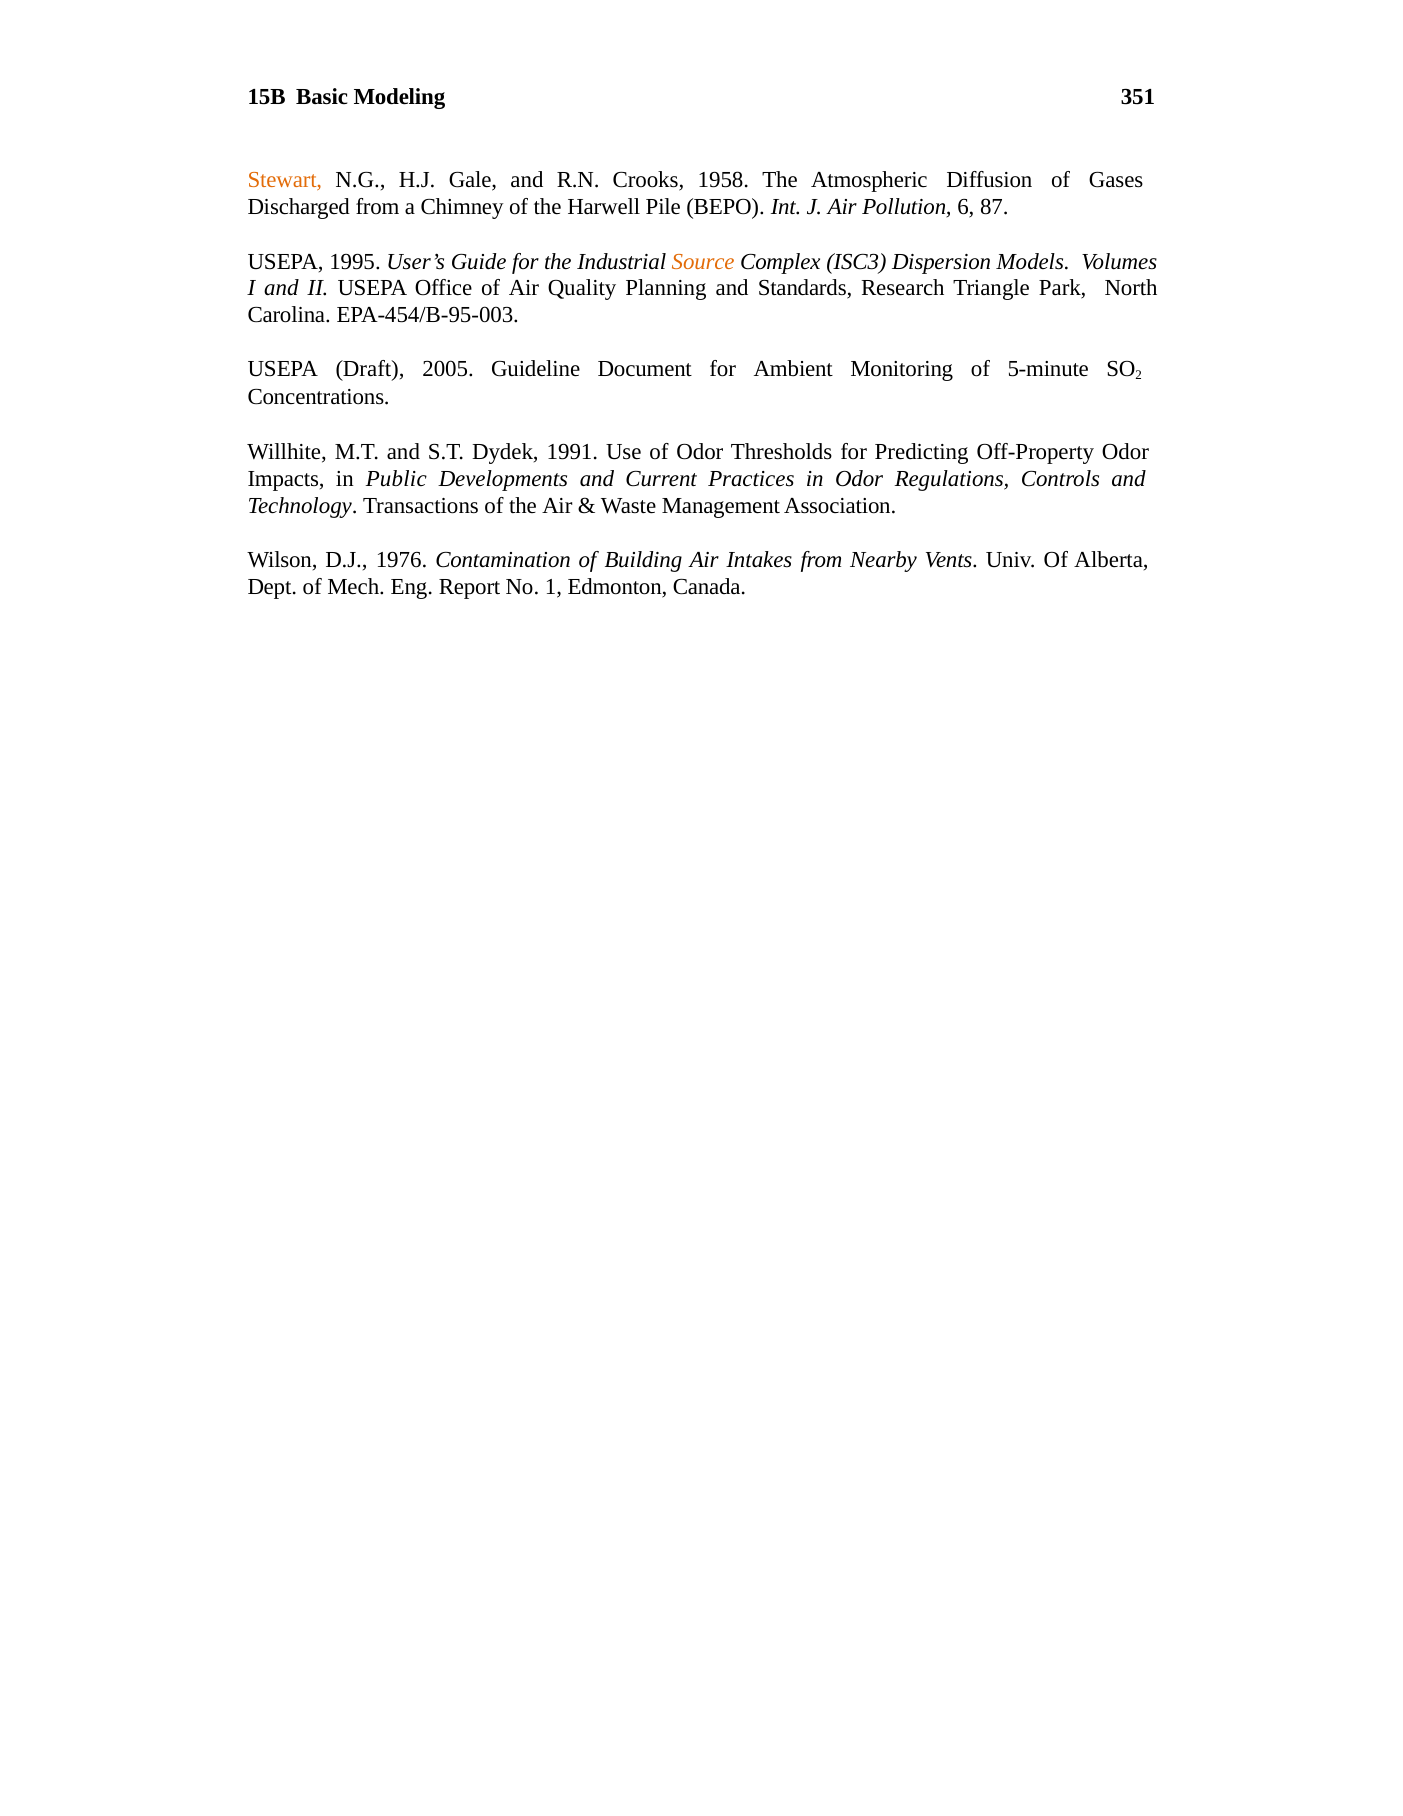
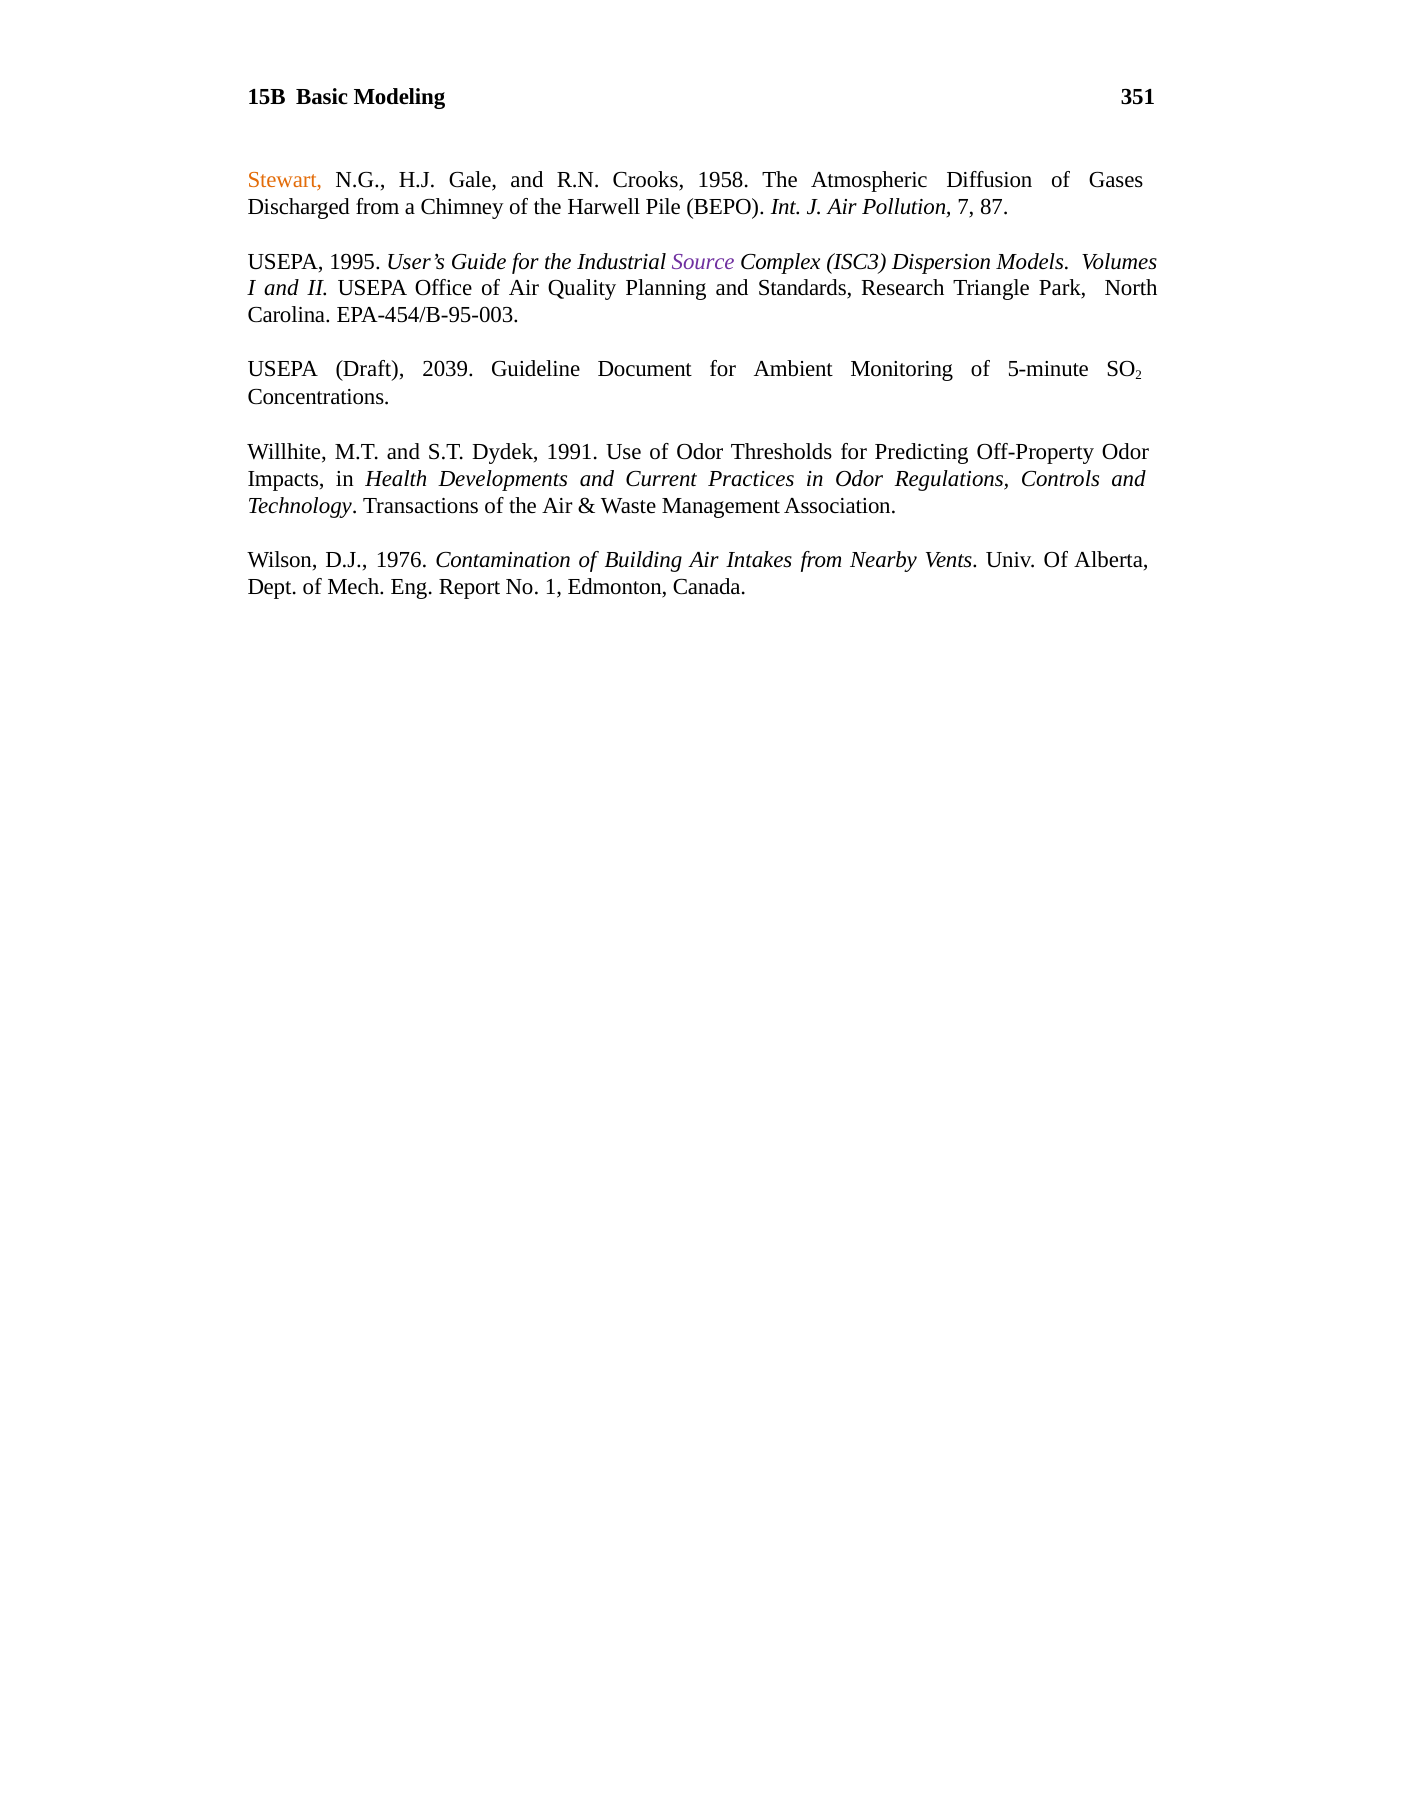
6: 6 -> 7 (966, 207)
Source colour: orange -> purple (703, 261)
2005: 2005 -> 2039 (448, 369)
Public: Public -> Health (396, 479)
